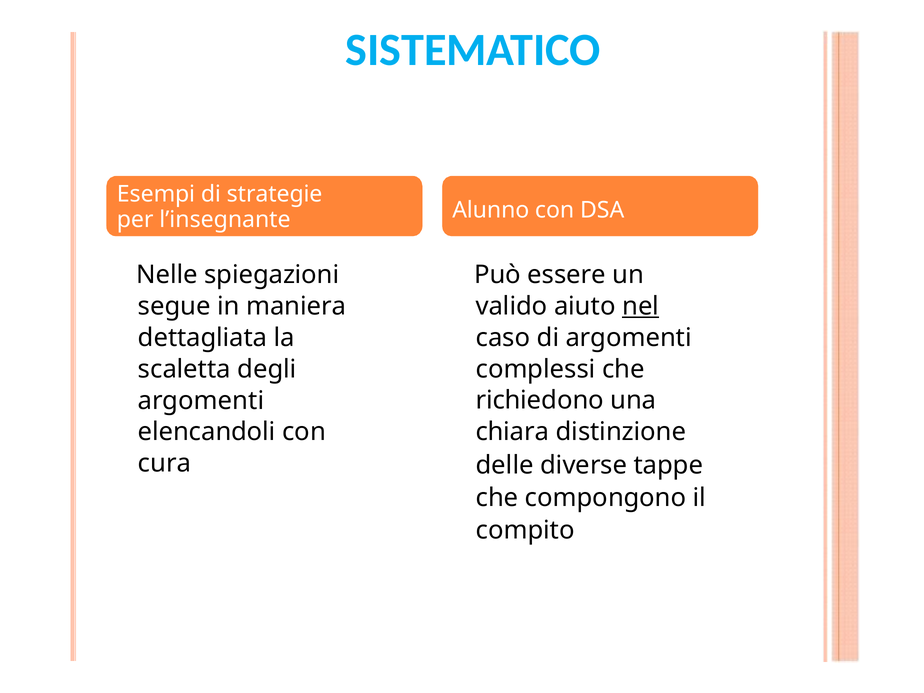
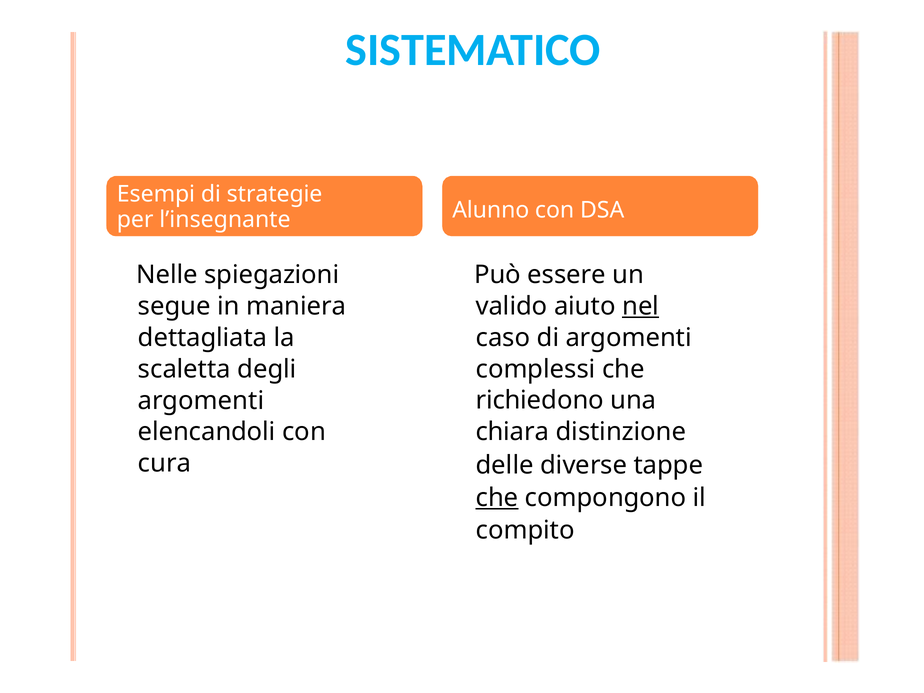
che underline: none -> present (497, 498)
